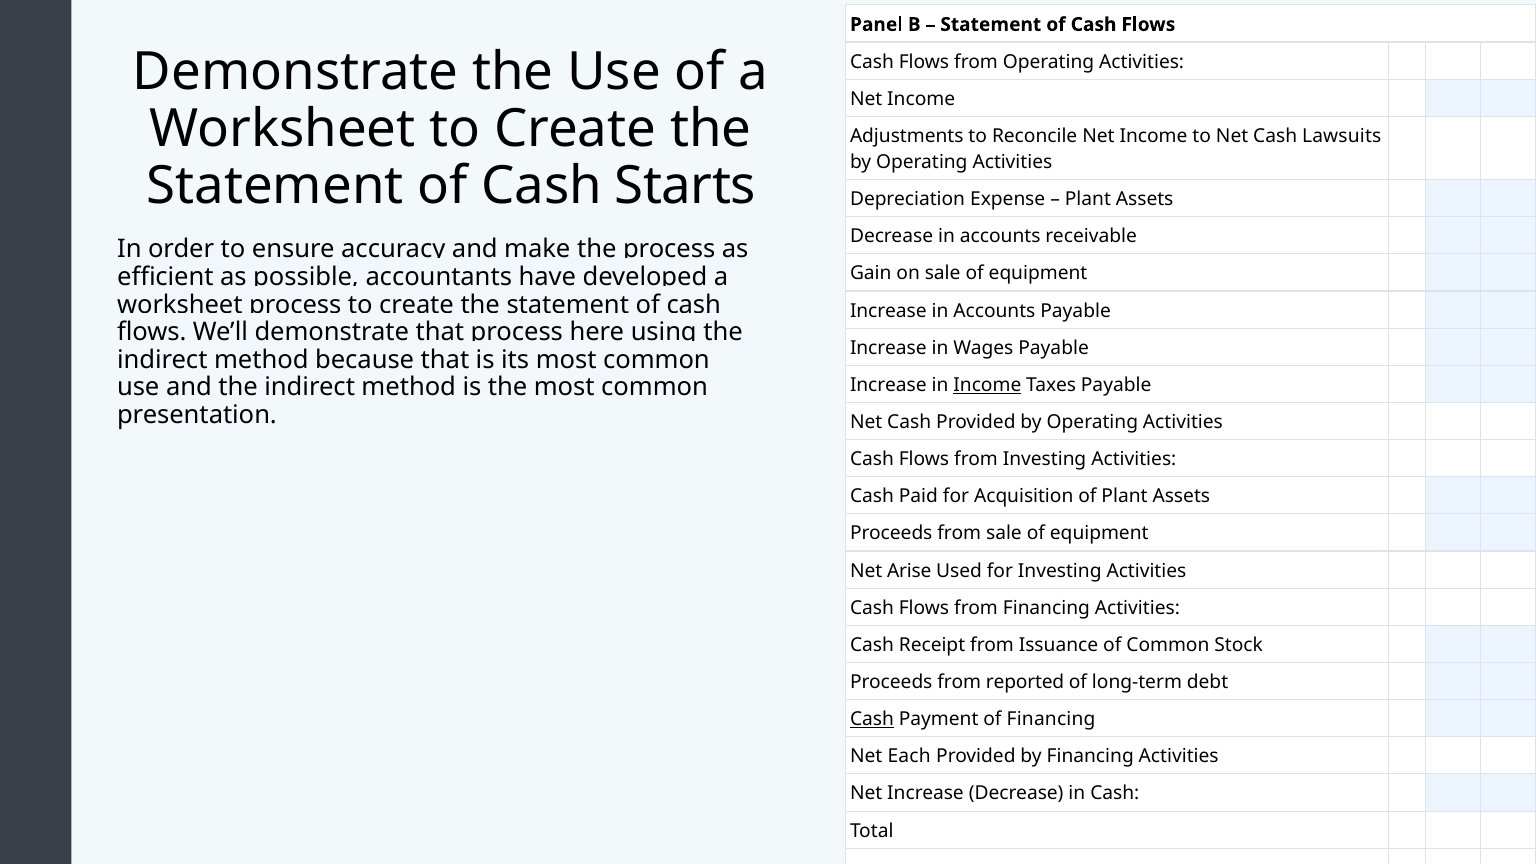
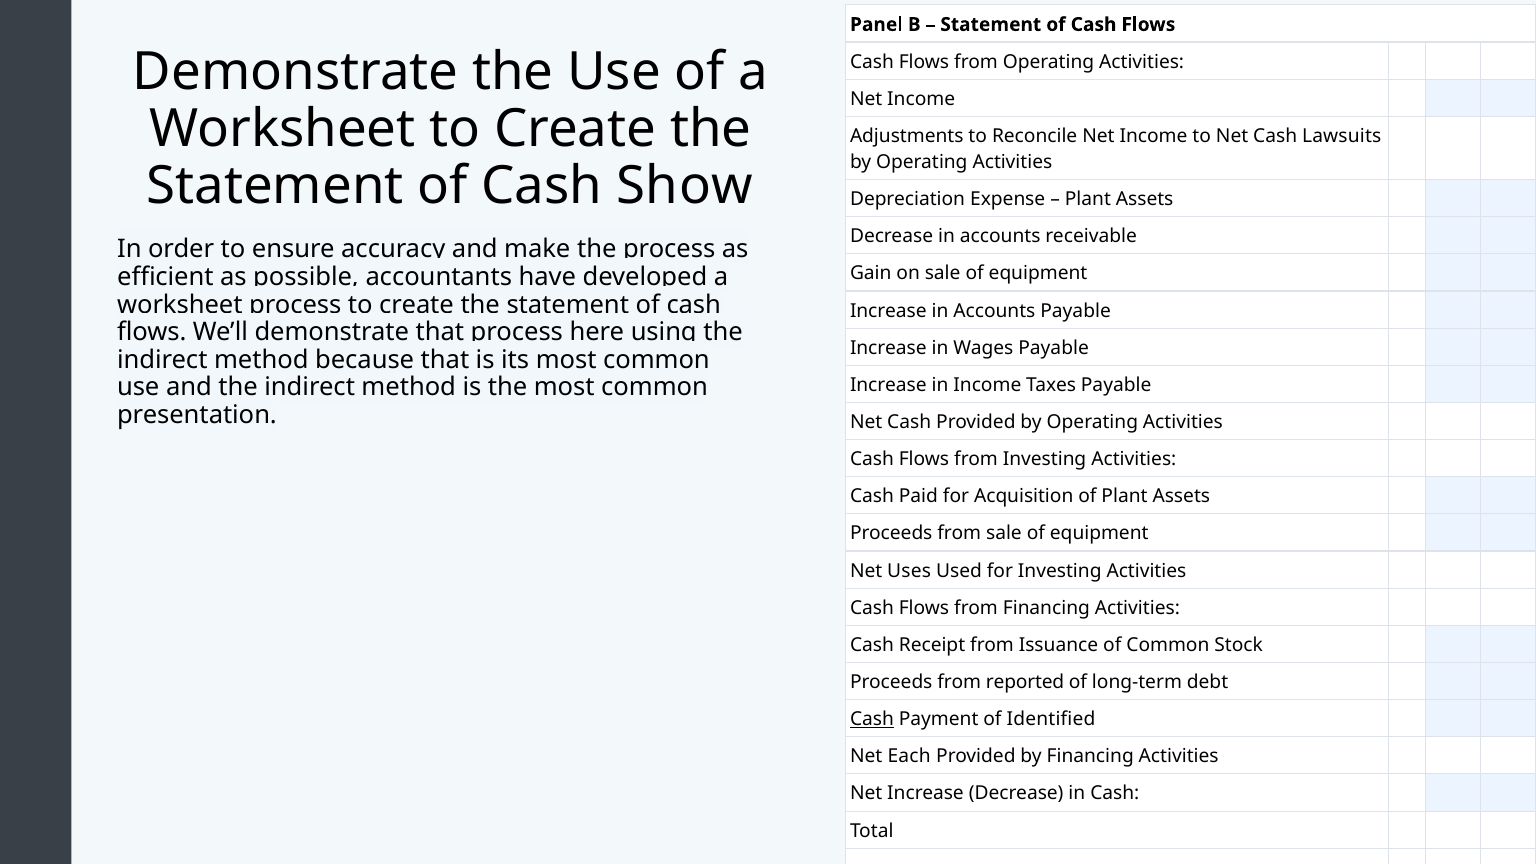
Starts: Starts -> Show (685, 186)
Income underline: present -> none (987, 385)
Arise: Arise -> Uses (909, 571)
of Financing: Financing -> Identified (1051, 719)
